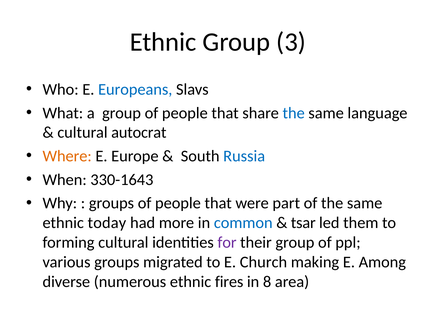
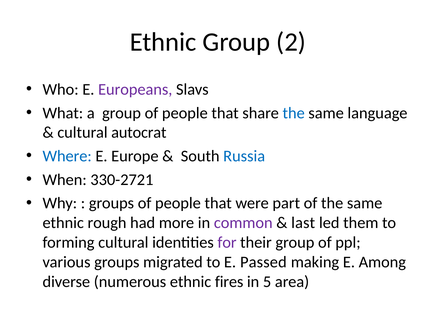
3: 3 -> 2 (291, 42)
Europeans colour: blue -> purple (135, 89)
Where colour: orange -> blue (67, 156)
330-1643: 330-1643 -> 330-2721 (122, 180)
today: today -> rough (107, 223)
common colour: blue -> purple (243, 223)
tsar: tsar -> last (303, 223)
Church: Church -> Passed (263, 262)
8: 8 -> 5 (267, 282)
